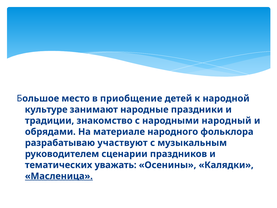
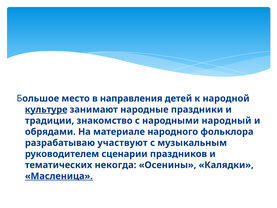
приобщение: приобщение -> направления (131, 98)
культуре underline: none -> present (46, 109)
уважать: уважать -> некогда (115, 165)
